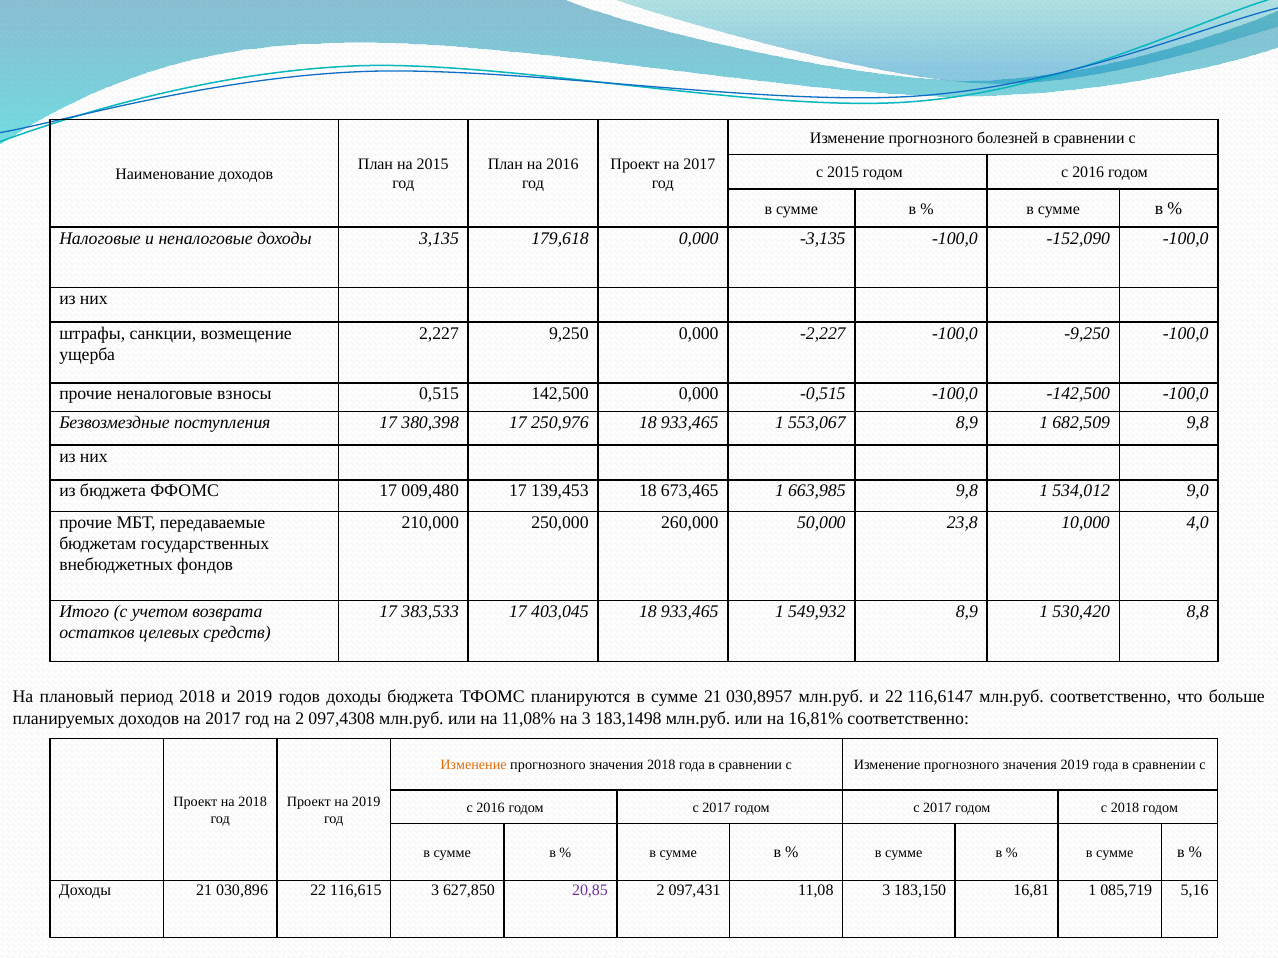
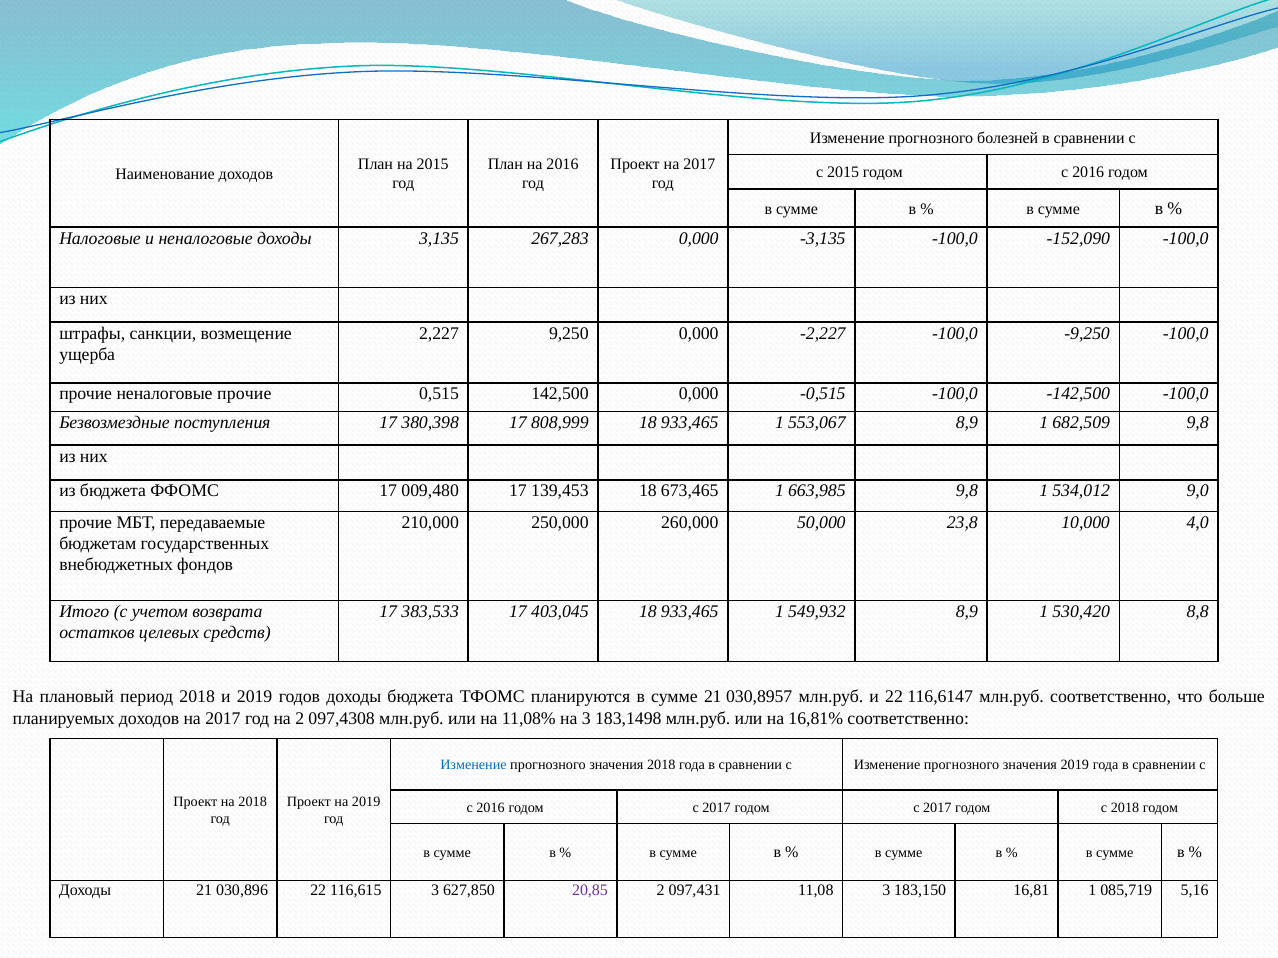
179,618: 179,618 -> 267,283 (560, 238)
неналоговые взносы: взносы -> прочие (244, 394)
250,976: 250,976 -> 808,999 (560, 423)
Изменение colour: orange -> blue (473, 765)
